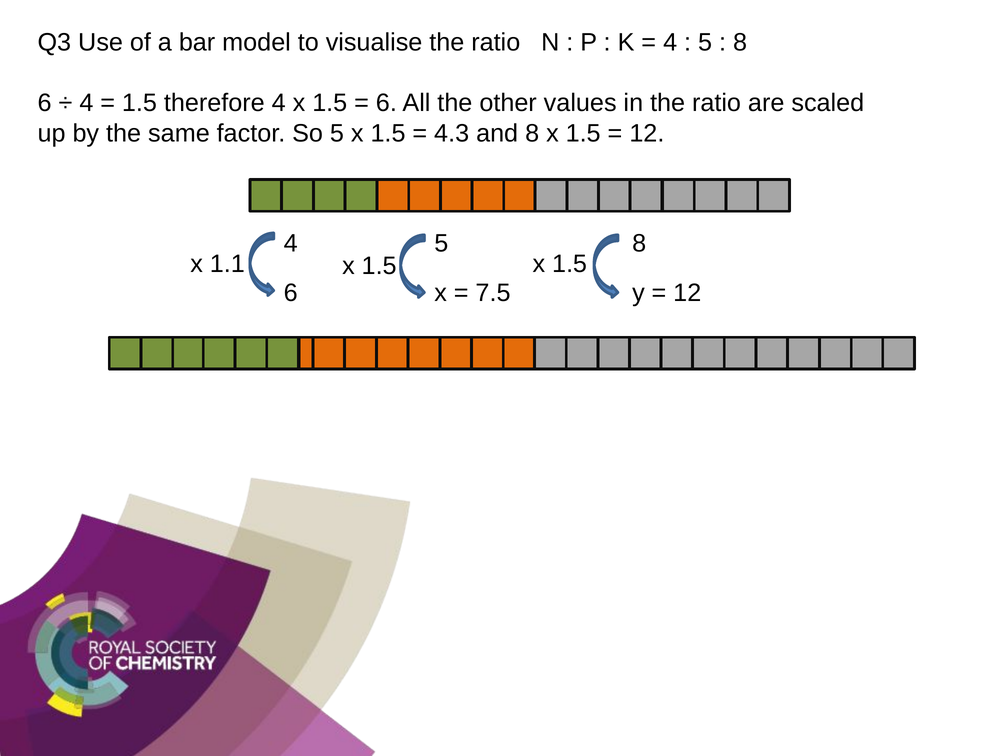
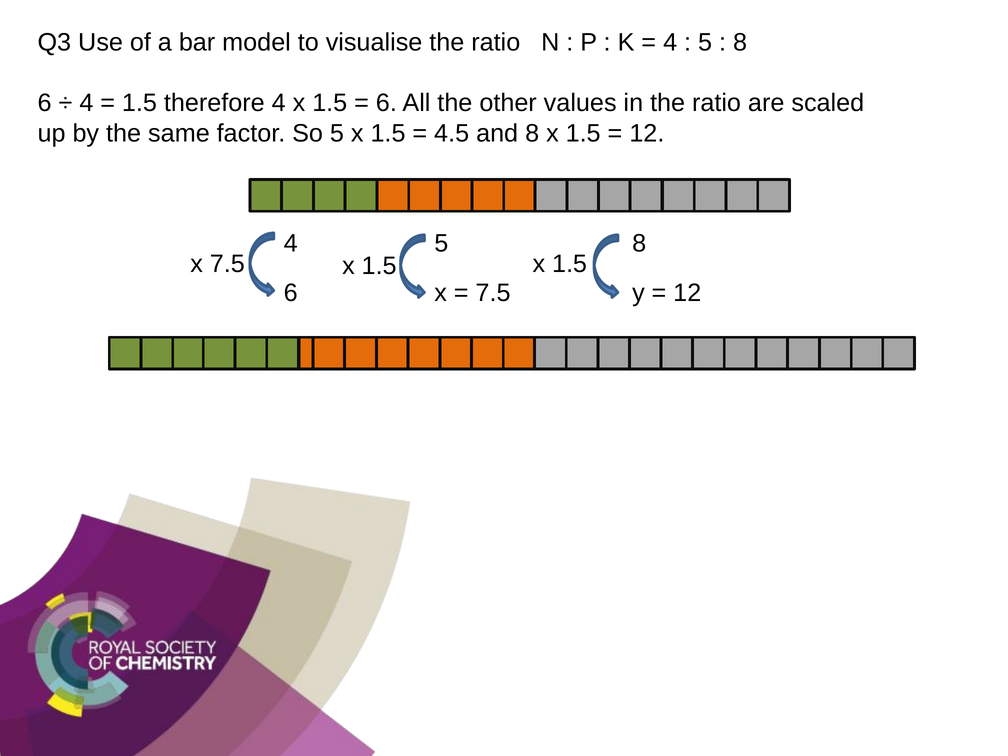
4.3: 4.3 -> 4.5 (452, 133)
x 1.1: 1.1 -> 7.5 (227, 264)
